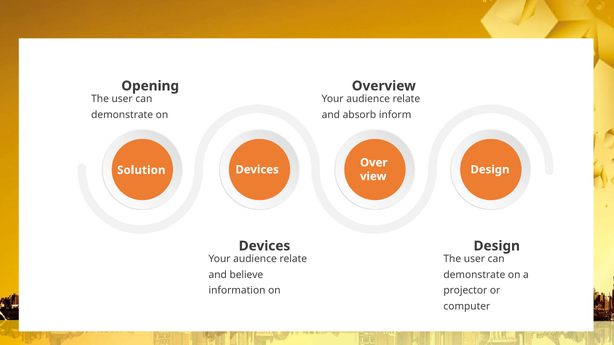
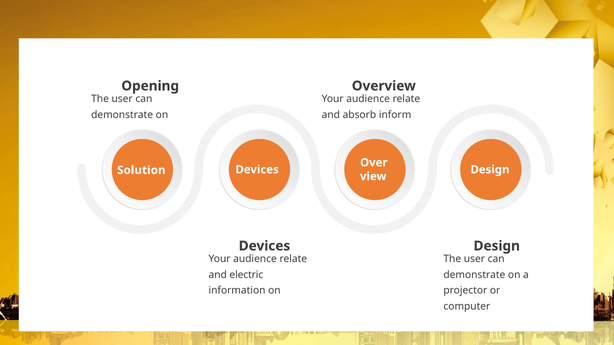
believe: believe -> electric (246, 275)
